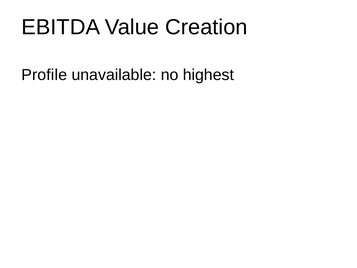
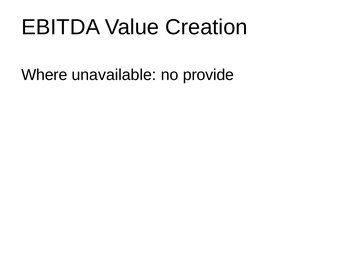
Profile: Profile -> Where (44, 75)
highest: highest -> provide (208, 75)
